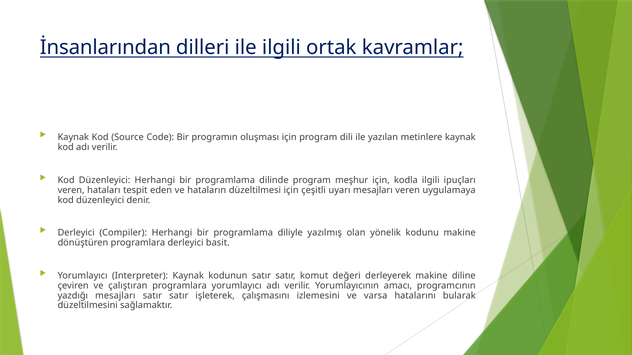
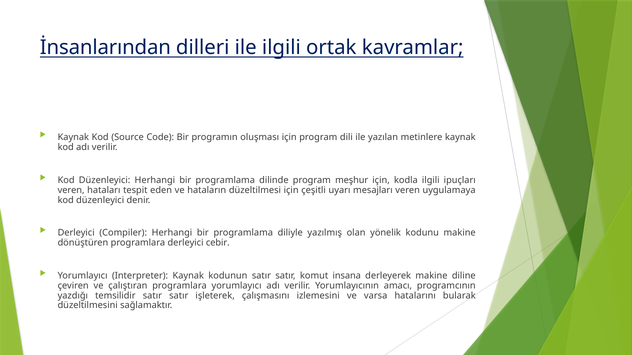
basit: basit -> cebir (218, 243)
değeri: değeri -> insana (347, 276)
yazdığı mesajları: mesajları -> temsilidir (115, 296)
